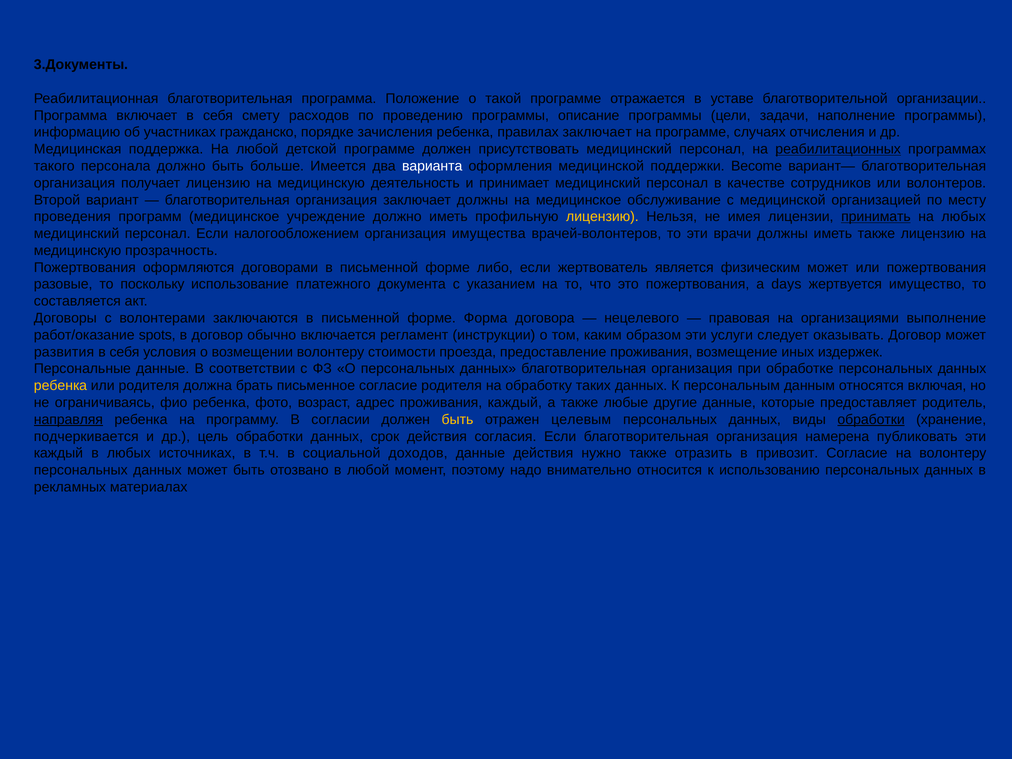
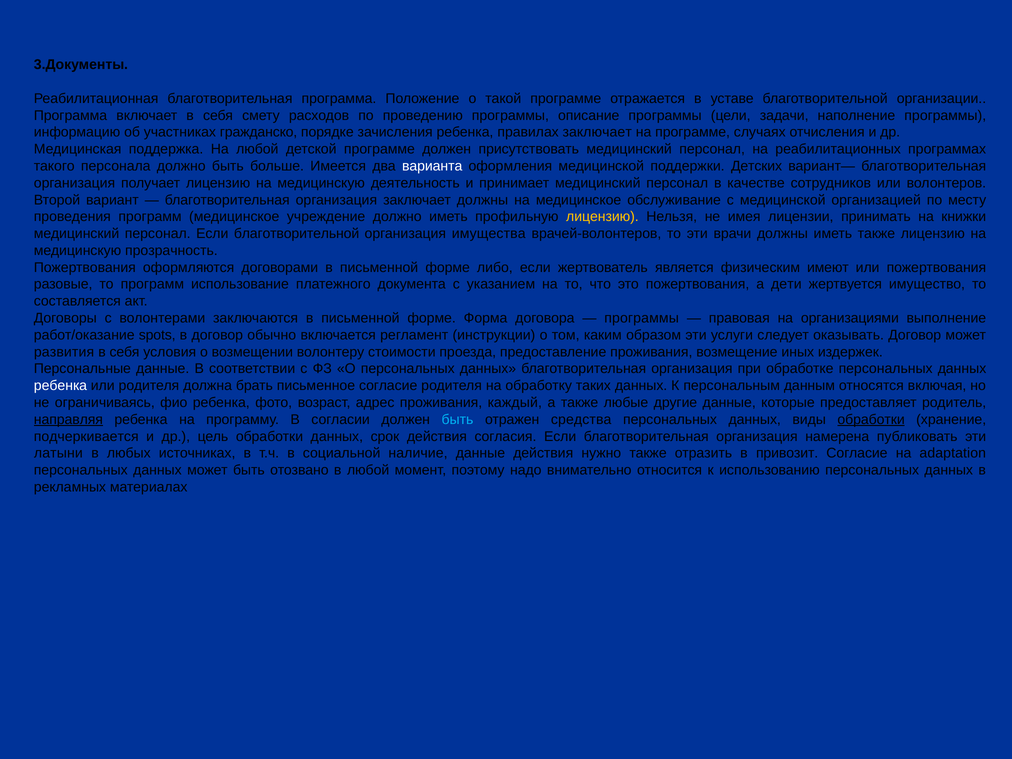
реабилитационных underline: present -> none (838, 149)
Become: Become -> Детских (757, 166)
принимать underline: present -> none (876, 217)
на любых: любых -> книжки (964, 217)
Если налогообложением: налогообложением -> благотворительной (297, 234)
физическим может: может -> имеют (828, 267)
то поскольку: поскольку -> программ (152, 284)
days: days -> дети (786, 284)
нецелевого: нецелевого -> программы (642, 318)
ребенка colour: yellow -> white (60, 386)
быть colour: yellow -> light blue (457, 419)
целевым: целевым -> средства (581, 419)
каждый: каждый -> латыни (58, 453)
доходов: доходов -> наличие (418, 453)
на волонтеру: волонтеру -> adaptation (953, 453)
